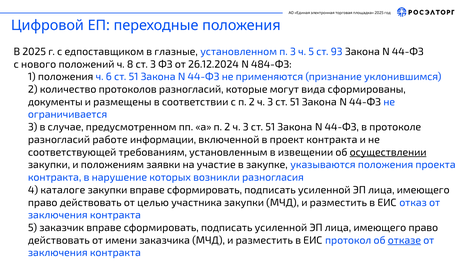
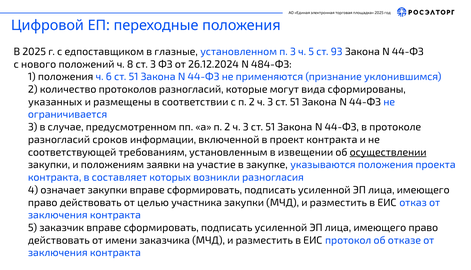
документы: документы -> указанных (55, 102)
работе: работе -> сроков (110, 139)
нарушение: нарушение -> составляет (119, 177)
каталоге: каталоге -> означает (63, 190)
отказе underline: present -> none (404, 240)
